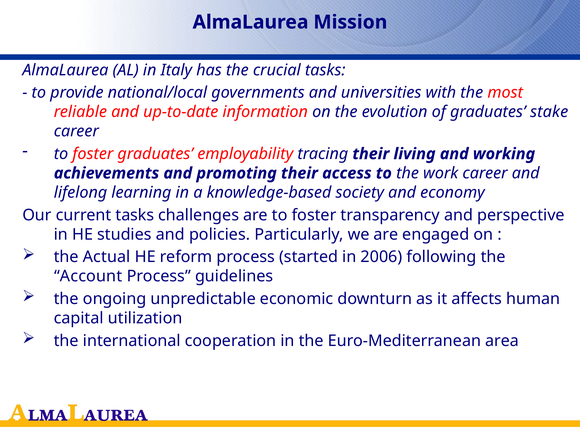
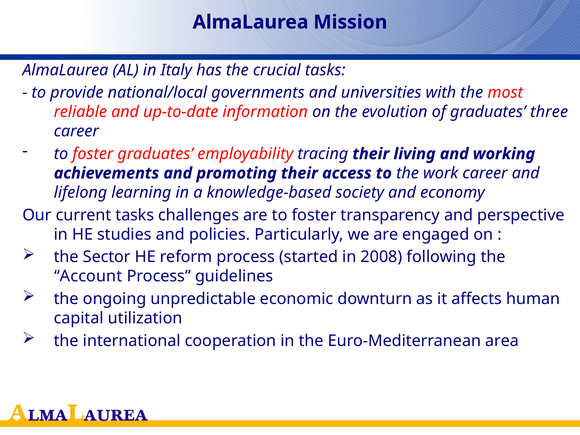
stake: stake -> three (549, 112)
Actual: Actual -> Sector (107, 257)
2006: 2006 -> 2008 (382, 257)
